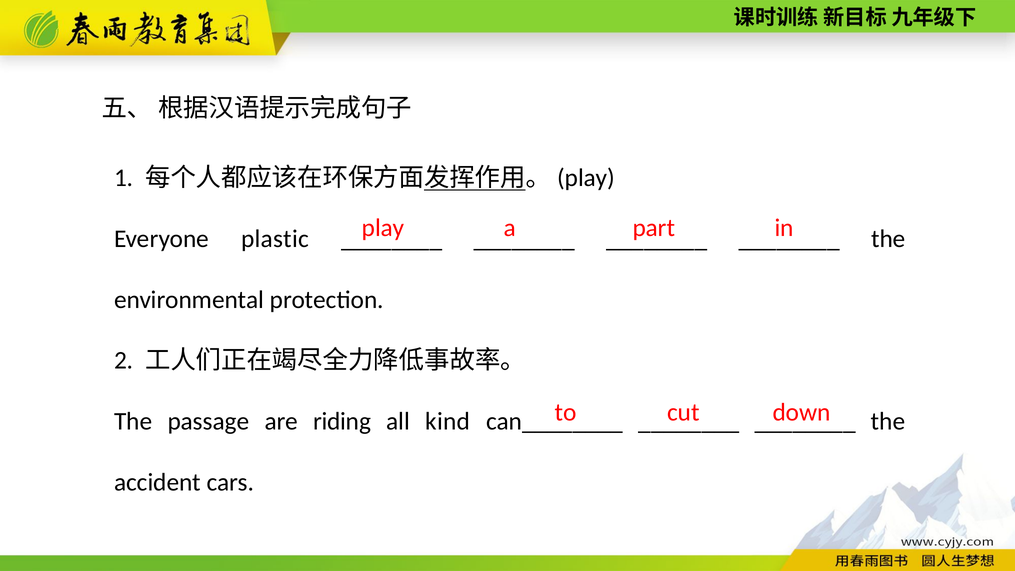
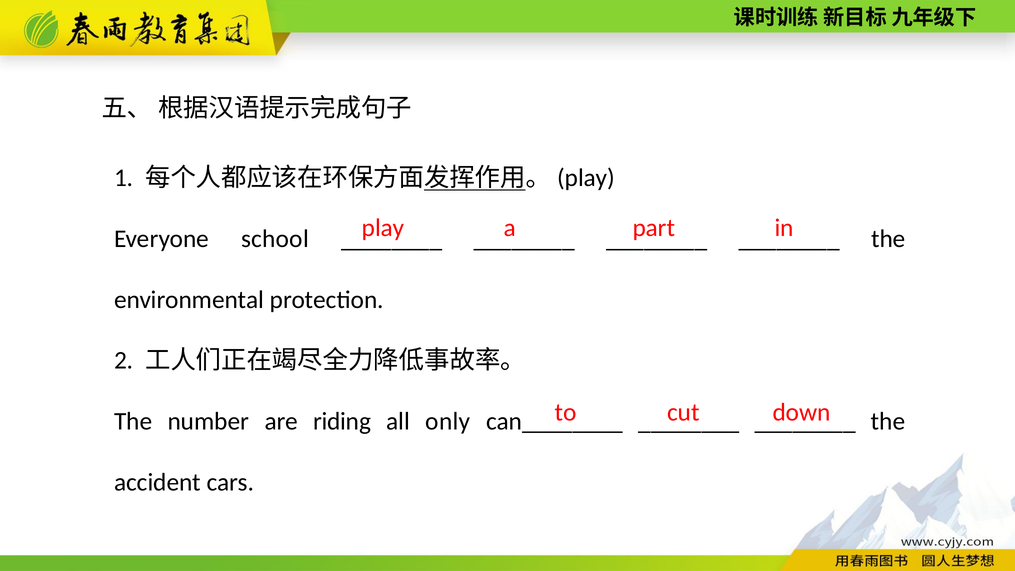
plastic: plastic -> school (275, 239)
passage: passage -> number (208, 421)
kind: kind -> only (448, 421)
